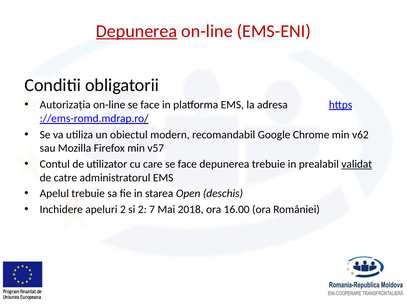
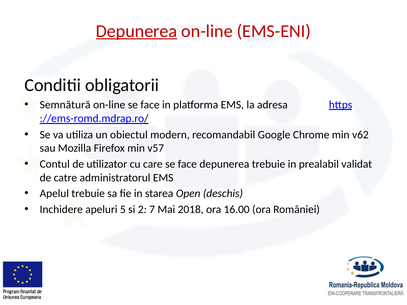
Autorizația: Autorizația -> Semnătură (65, 105)
validat underline: present -> none (357, 164)
apeluri 2: 2 -> 5 (123, 210)
